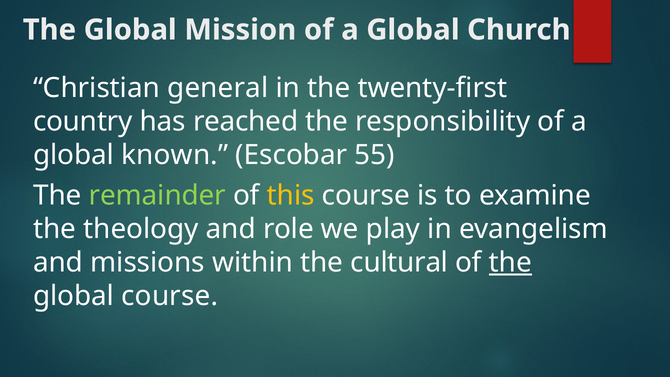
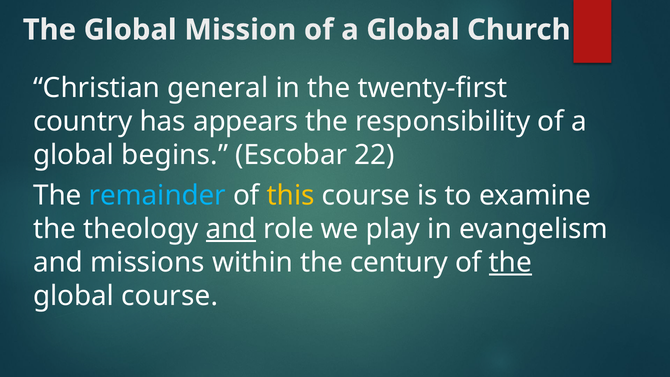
reached: reached -> appears (246, 121)
known: known -> begins (175, 155)
55: 55 -> 22 (375, 155)
remainder colour: light green -> light blue (157, 195)
and underline: none -> present (231, 229)
cultural: cultural -> century (399, 262)
